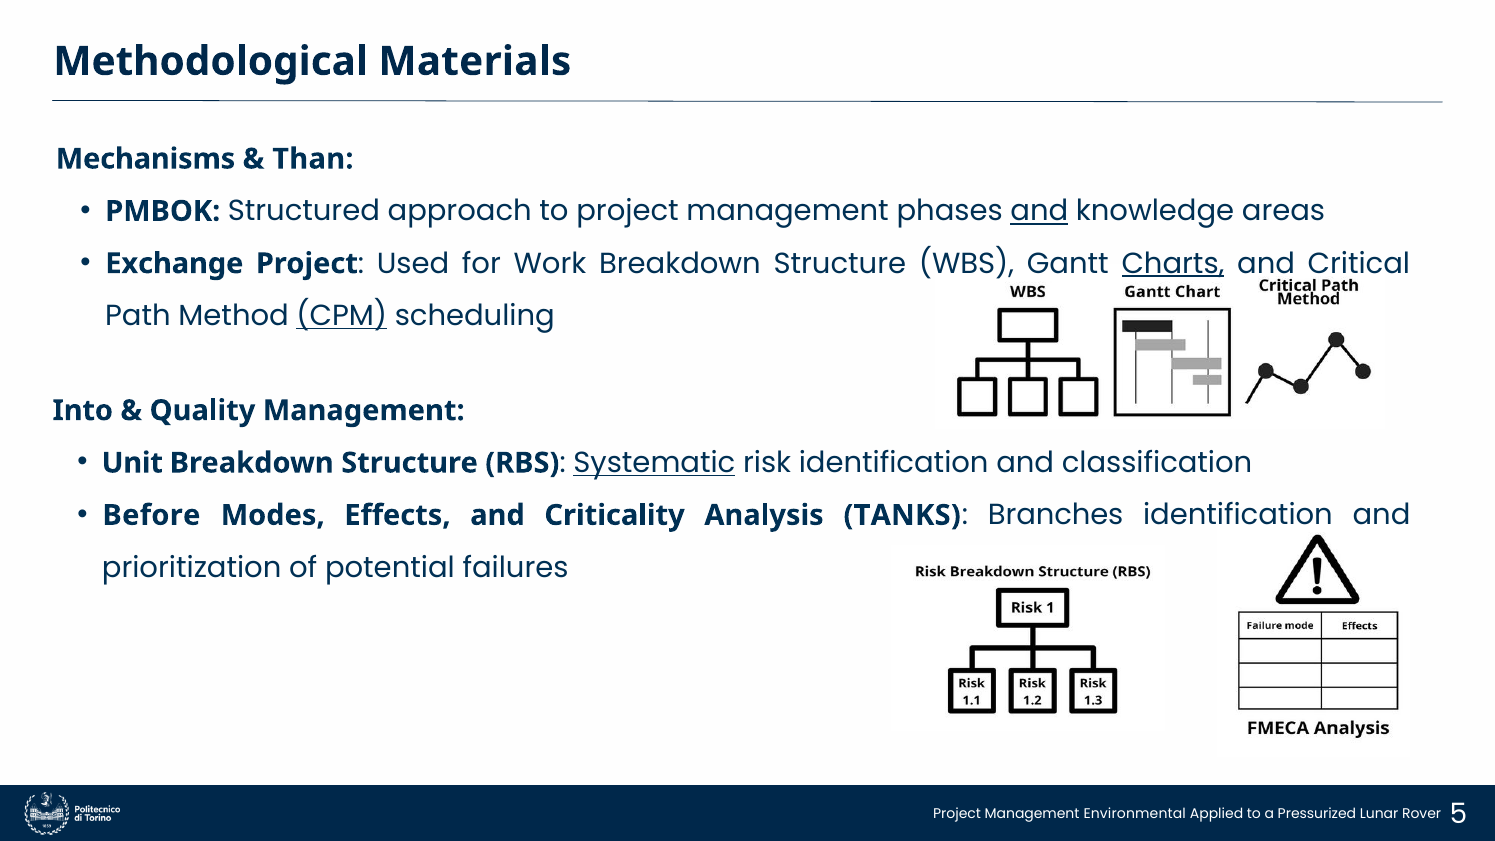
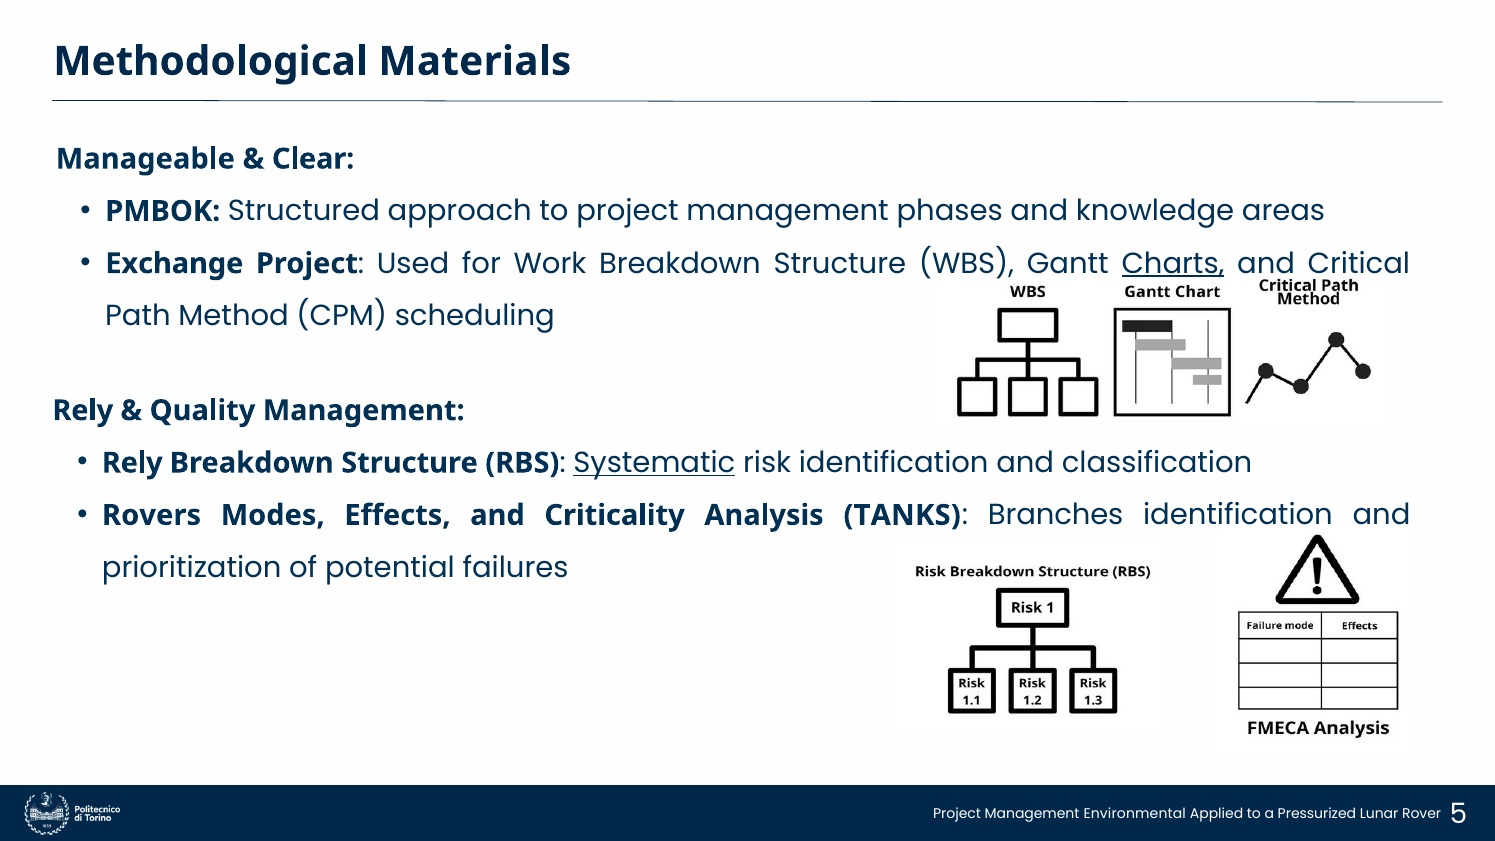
Mechanisms: Mechanisms -> Manageable (145, 159)
Than: Than -> Clear (313, 159)
and underline: present -> none (1039, 211)
CPM underline: present -> none (342, 316)
Into: Into -> Rely (83, 411)
Unit: Unit -> Rely (132, 463)
Before: Before -> Rovers (152, 515)
